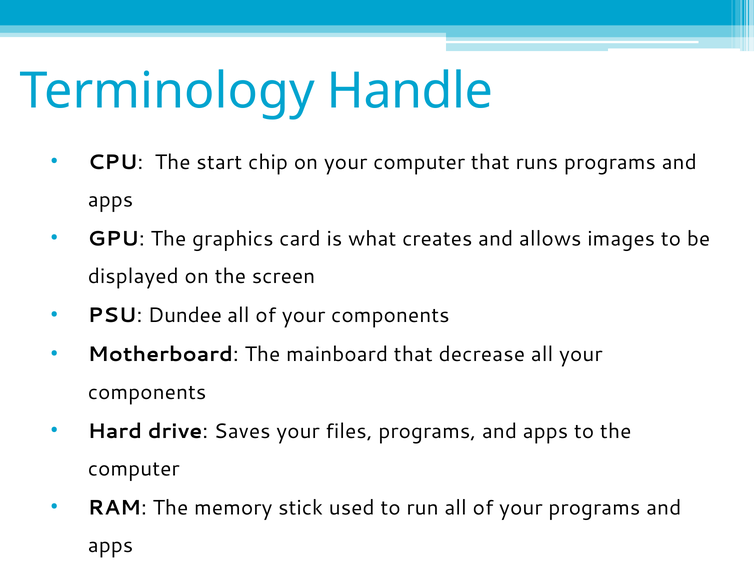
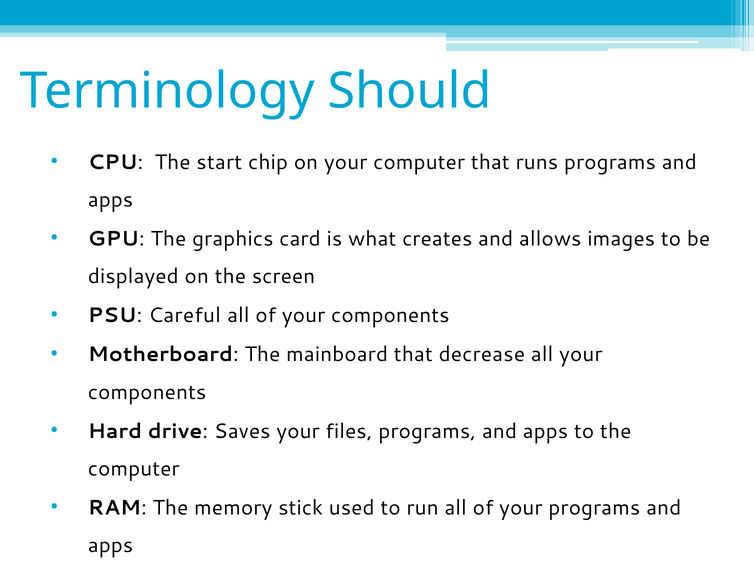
Handle: Handle -> Should (410, 91)
Dundee: Dundee -> Careful (185, 316)
